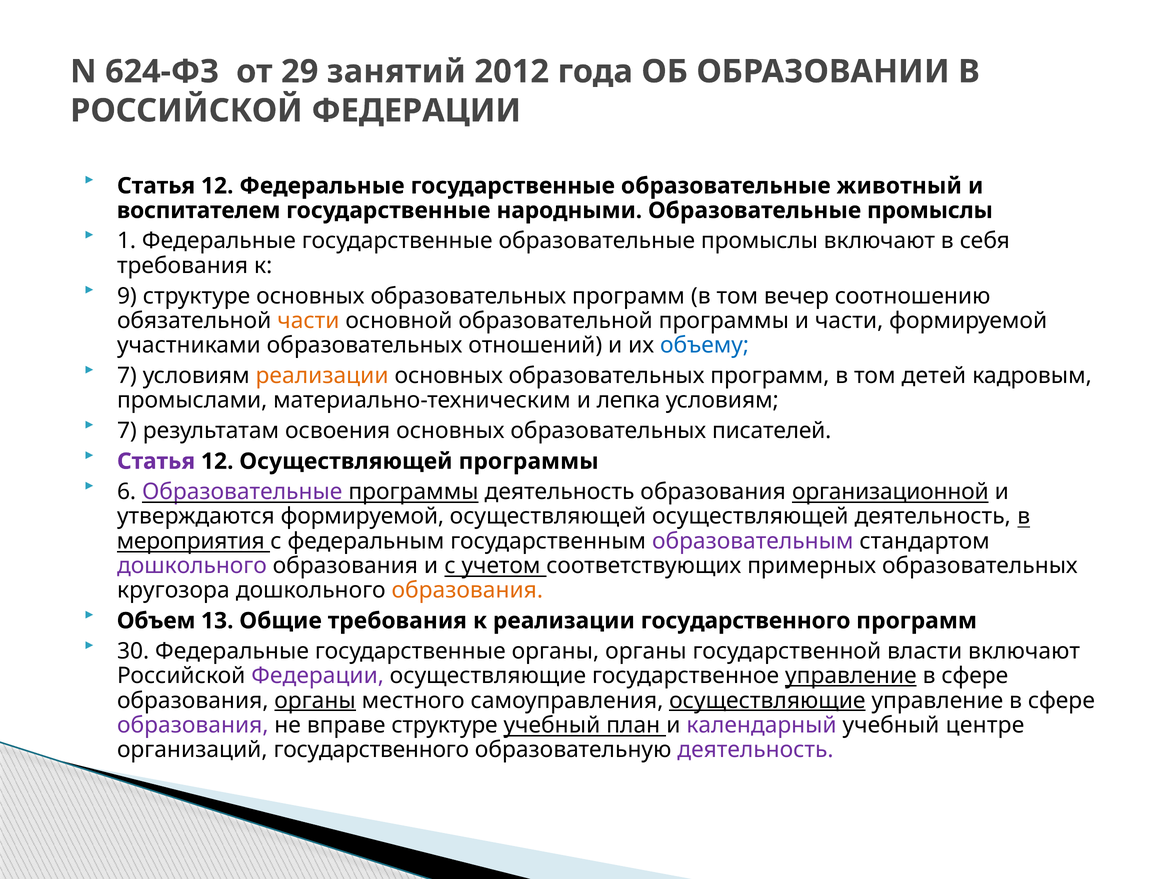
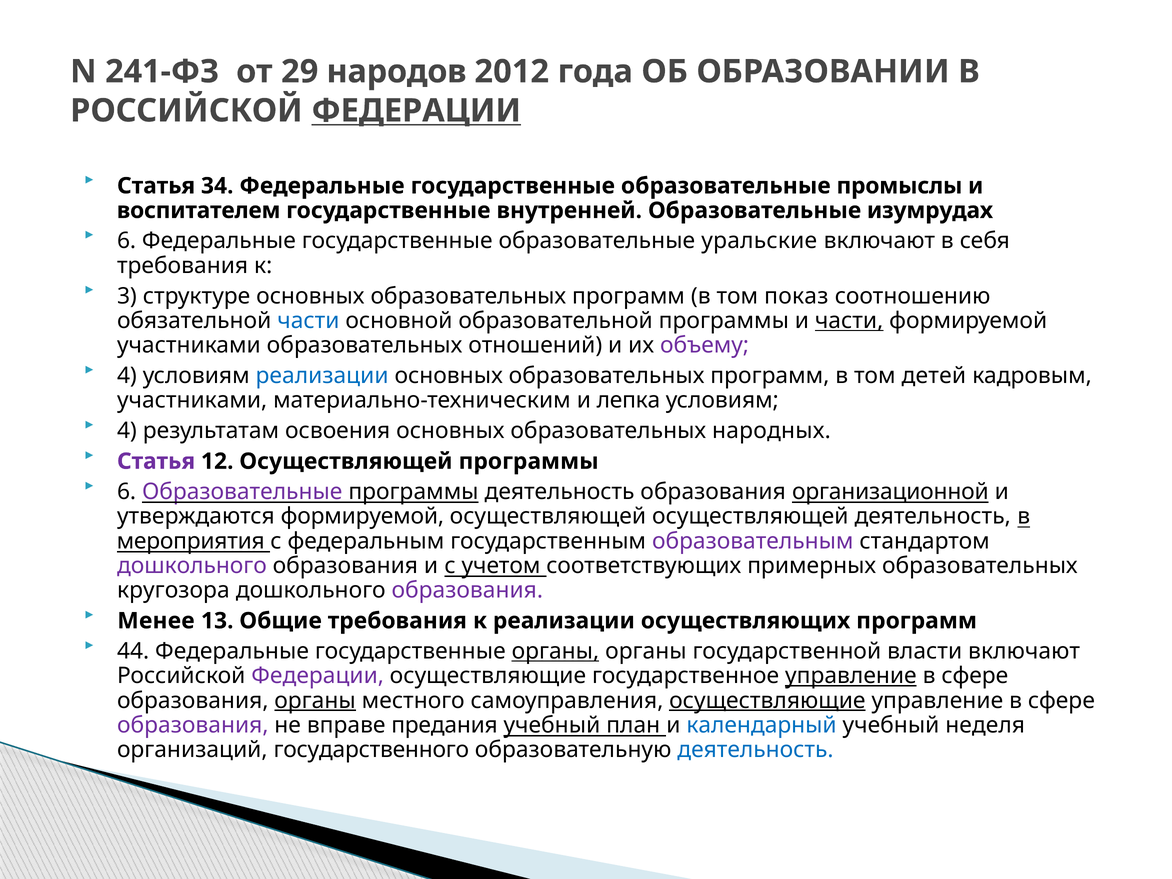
624-ФЗ: 624-ФЗ -> 241-ФЗ (162, 72)
занятий: занятий -> народов (397, 72)
ФЕДЕРАЦИИ underline: none -> present (416, 111)
12: 12 -> 34 (217, 186)
животный: животный -> промыслы (899, 186)
народными: народными -> внутренней (569, 210)
промыслы: промыслы -> изумрудах (930, 210)
1: 1 -> 6 (127, 241)
государственные образовательные промыслы: промыслы -> уральские (759, 241)
9: 9 -> 3 (127, 296)
вечер: вечер -> показ (796, 296)
части colour: orange -> blue (308, 321)
части underline: none -> present (849, 321)
объему colour: blue -> purple (705, 345)
7: 7 -> 4 (127, 376)
реализации colour: orange -> blue (322, 376)
промыслами: промыслами -> участниками (192, 400)
7: 7 -> 4 (127, 431)
писателей: писателей -> народных (771, 431)
образования colour: orange -> purple (467, 590)
Объем: Объем -> Менее (156, 621)
реализации государственного: государственного -> осуществляющих (745, 621)
30: 30 -> 44 (133, 651)
органы underline: none -> present (555, 651)
вправе структуре: структуре -> предания (445, 725)
календарный colour: purple -> blue (762, 725)
центре: центре -> неделя (985, 725)
деятельность colour: purple -> blue (755, 750)
